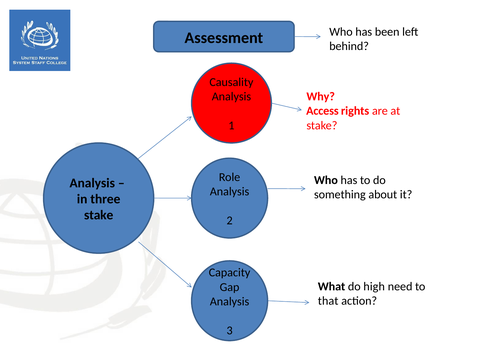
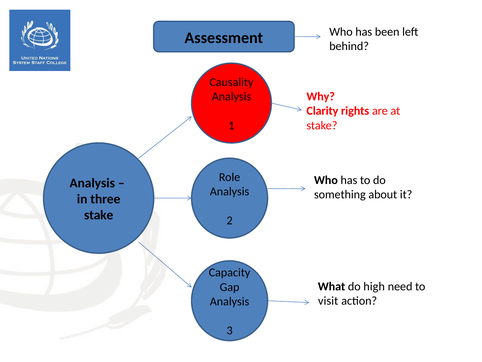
Access: Access -> Clarity (322, 111)
that: that -> visit (328, 301)
